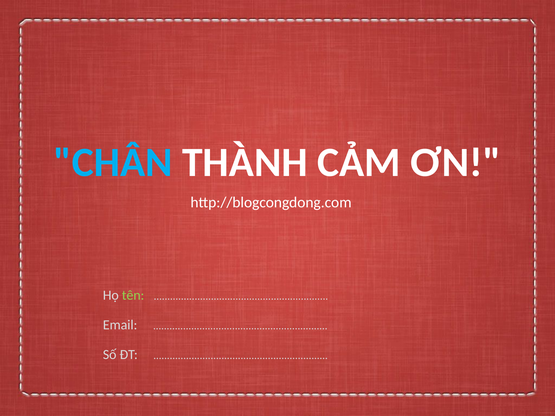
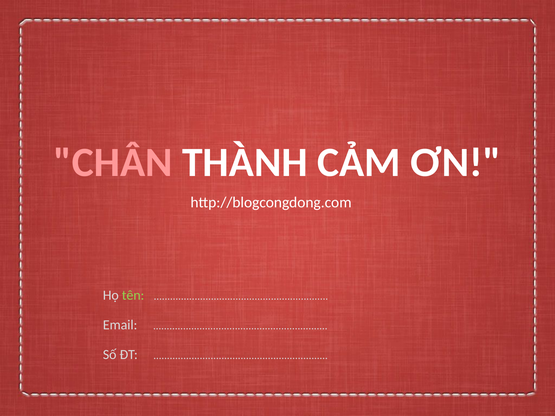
CHÂN colour: light blue -> pink (113, 162)
